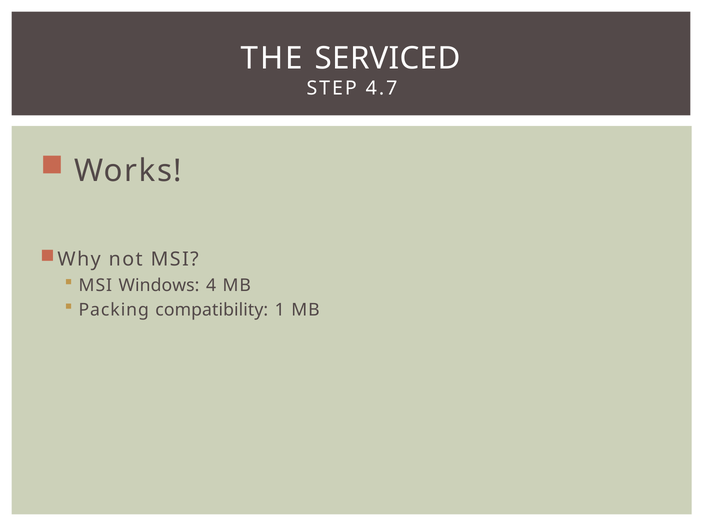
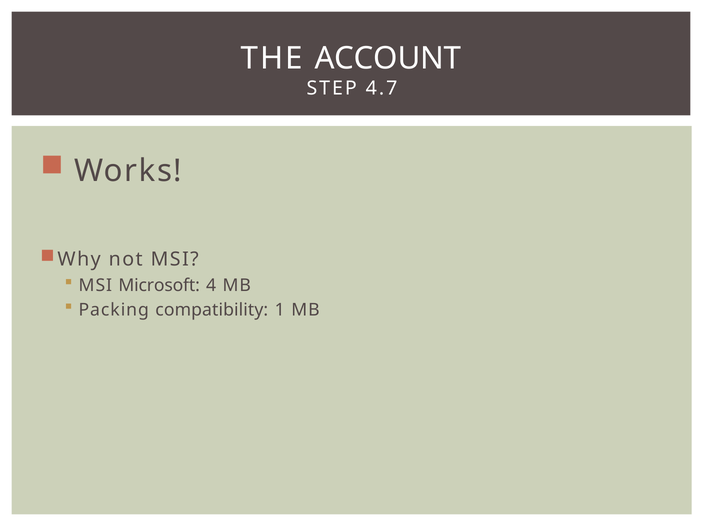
SERVICED: SERVICED -> ACCOUNT (388, 58)
Windows: Windows -> Microsoft (159, 285)
